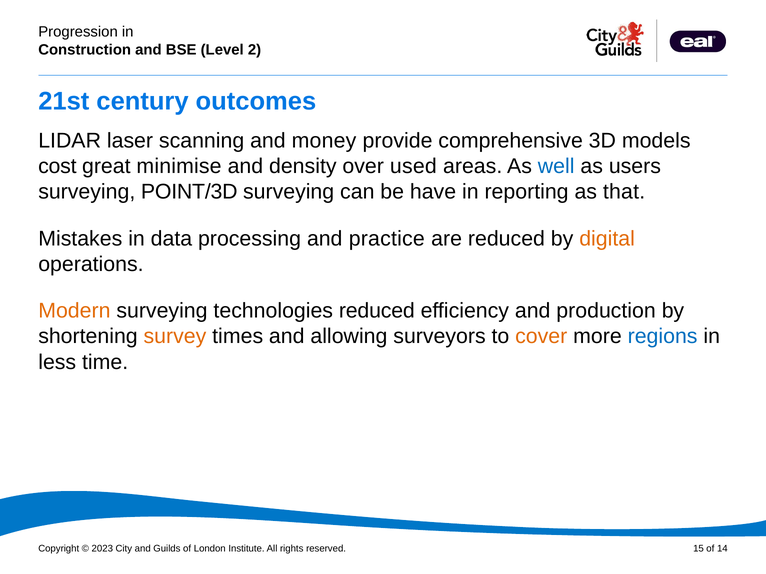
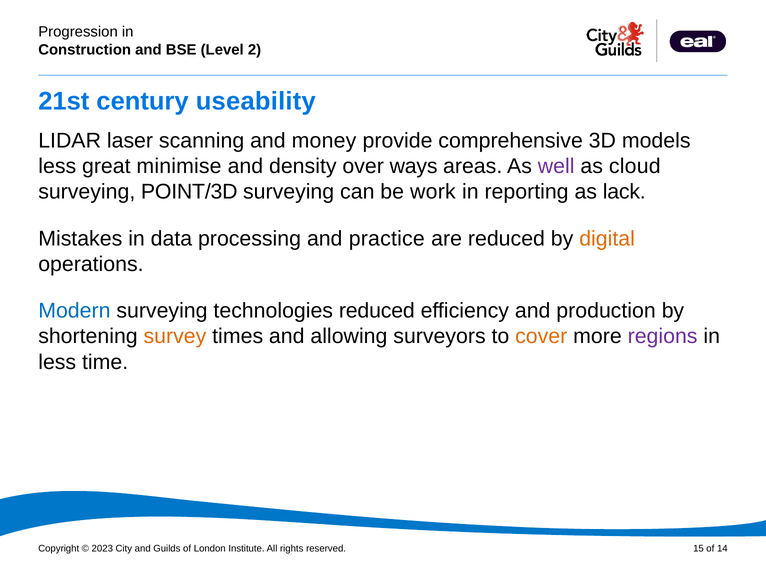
outcomes: outcomes -> useability (256, 102)
cost: cost -> less (57, 166)
used: used -> ways (414, 166)
well colour: blue -> purple (556, 166)
users: users -> cloud (635, 166)
have: have -> work (433, 192)
that: that -> lack (624, 192)
Modern colour: orange -> blue (74, 311)
regions colour: blue -> purple (663, 337)
